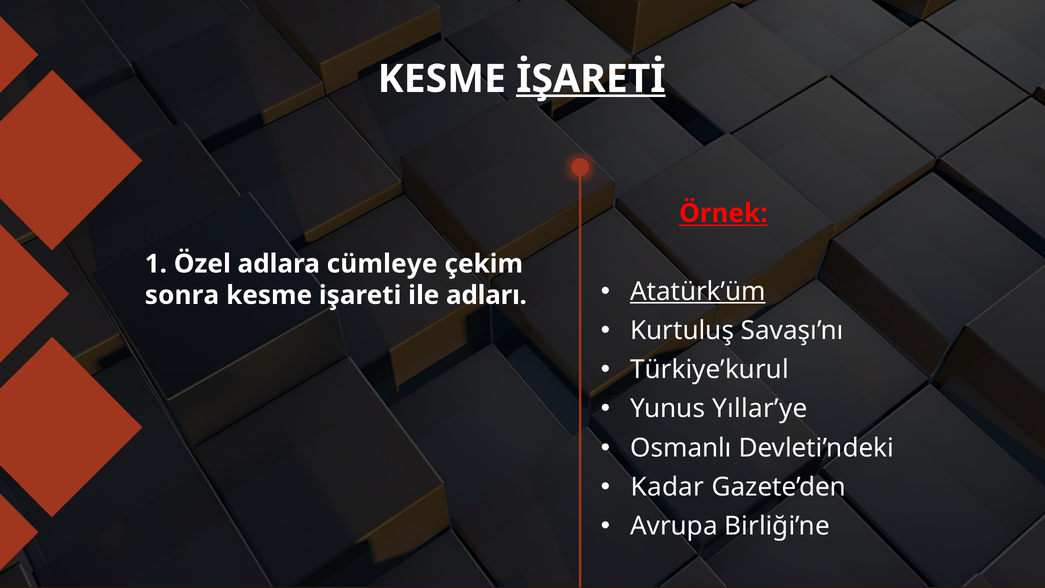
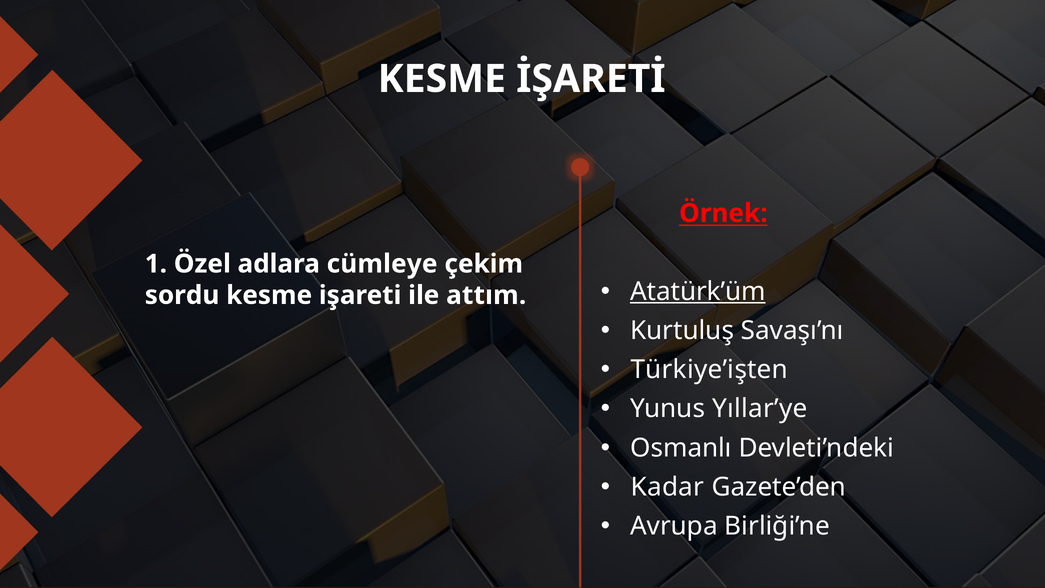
İŞARETİ underline: present -> none (591, 79)
sonra: sonra -> sordu (182, 295)
adları: adları -> attım (486, 295)
Türkiye’kurul: Türkiye’kurul -> Türkiye’işten (709, 370)
